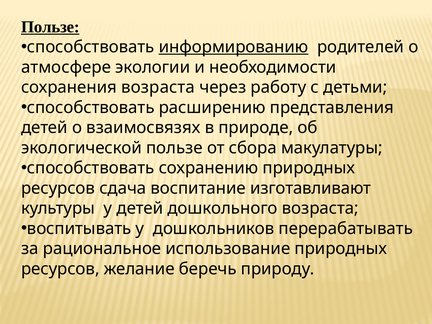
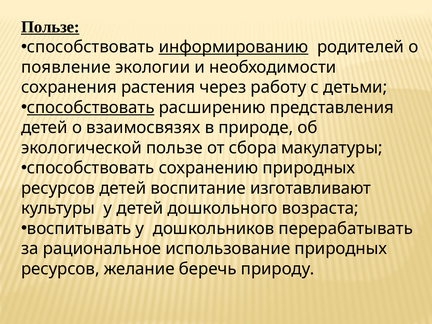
атмосфере: атмосфере -> появление (66, 67)
сохранения возраста: возраста -> растения (158, 87)
способствовать underline: none -> present (91, 108)
ресурсов сдача: сдача -> детей (123, 188)
